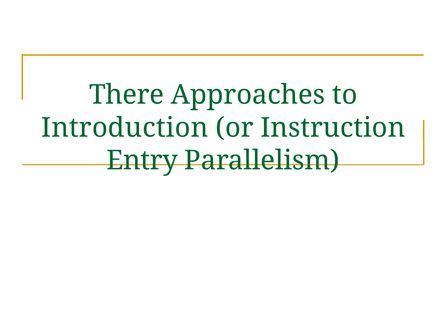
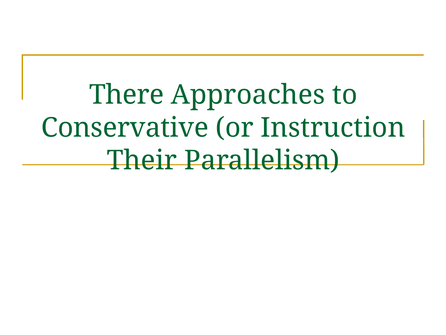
Introduction: Introduction -> Conservative (125, 128)
Entry: Entry -> Their (142, 160)
